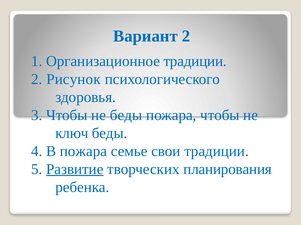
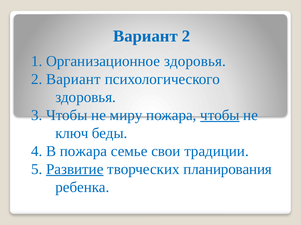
Организационное традиции: традиции -> здоровья (195, 61)
2 Рисунок: Рисунок -> Вариант (73, 79)
не беды: беды -> миру (126, 116)
чтобы underline: none -> present (220, 116)
